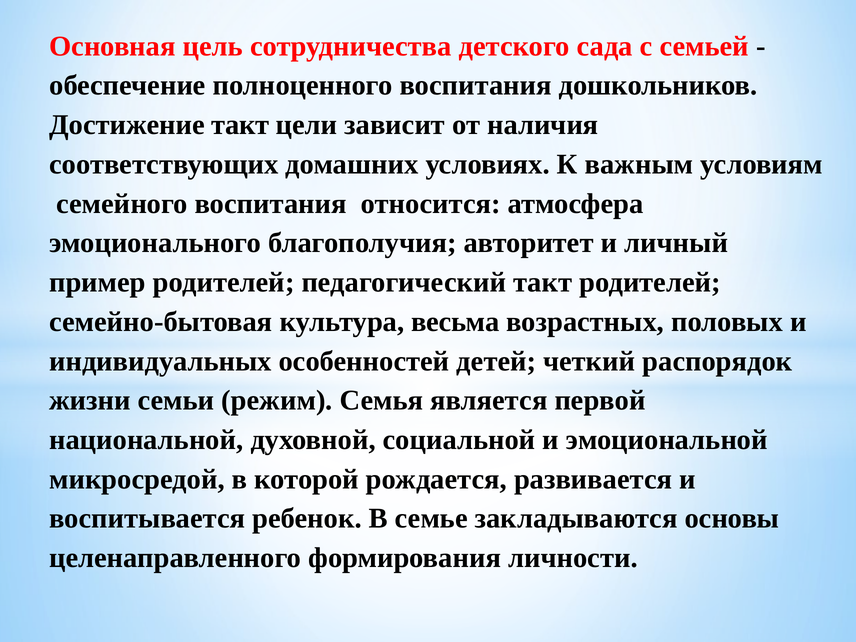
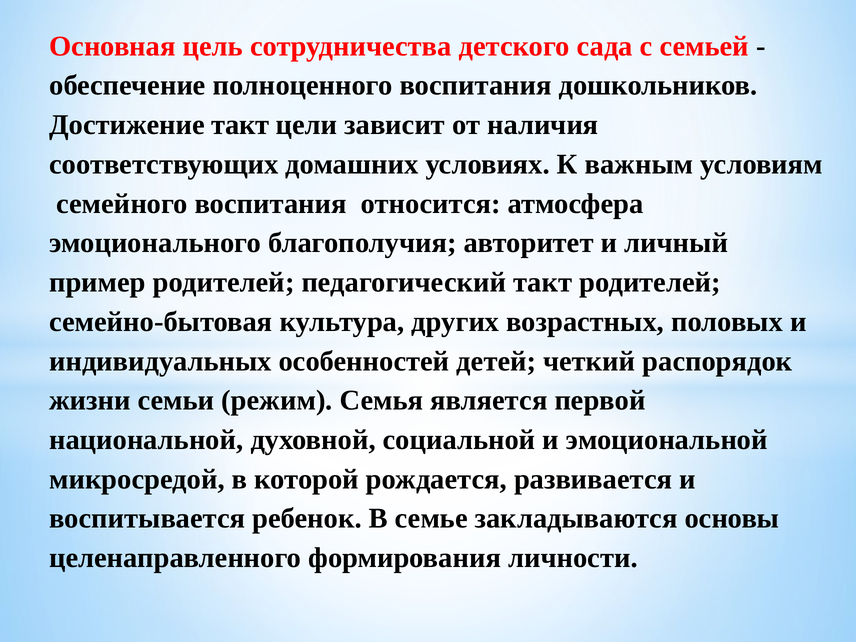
весьма: весьма -> других (455, 322)
